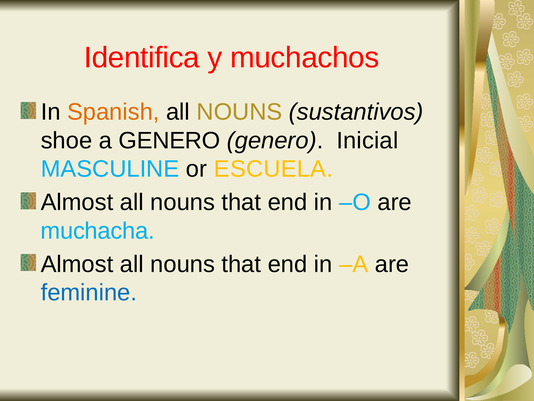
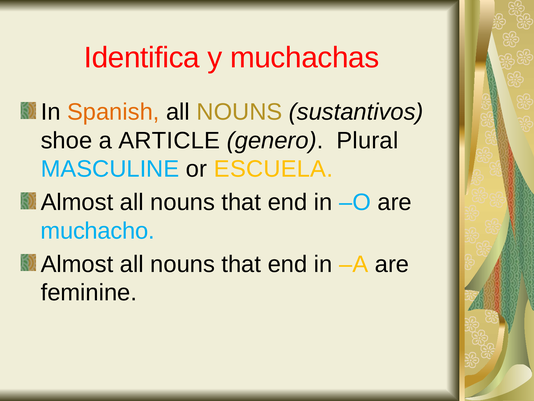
muchachos: muchachos -> muchachas (305, 58)
a GENERO: GENERO -> ARTICLE (169, 140)
Inicial: Inicial -> Plural (367, 140)
muchacha: muchacha -> muchacho (98, 231)
feminine colour: blue -> black (89, 292)
